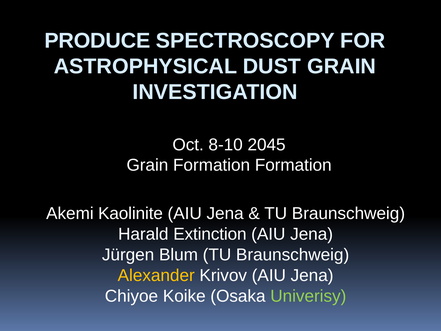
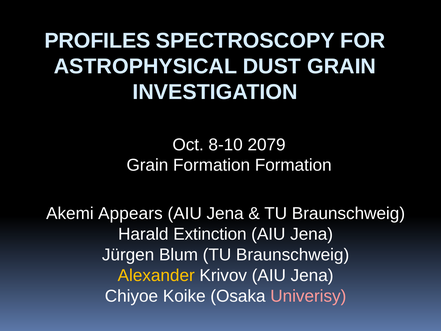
PRODUCE: PRODUCE -> PROFILES (97, 41)
2045: 2045 -> 2079 (267, 145)
Kaolinite: Kaolinite -> Appears (130, 213)
Univerisy colour: light green -> pink (308, 296)
